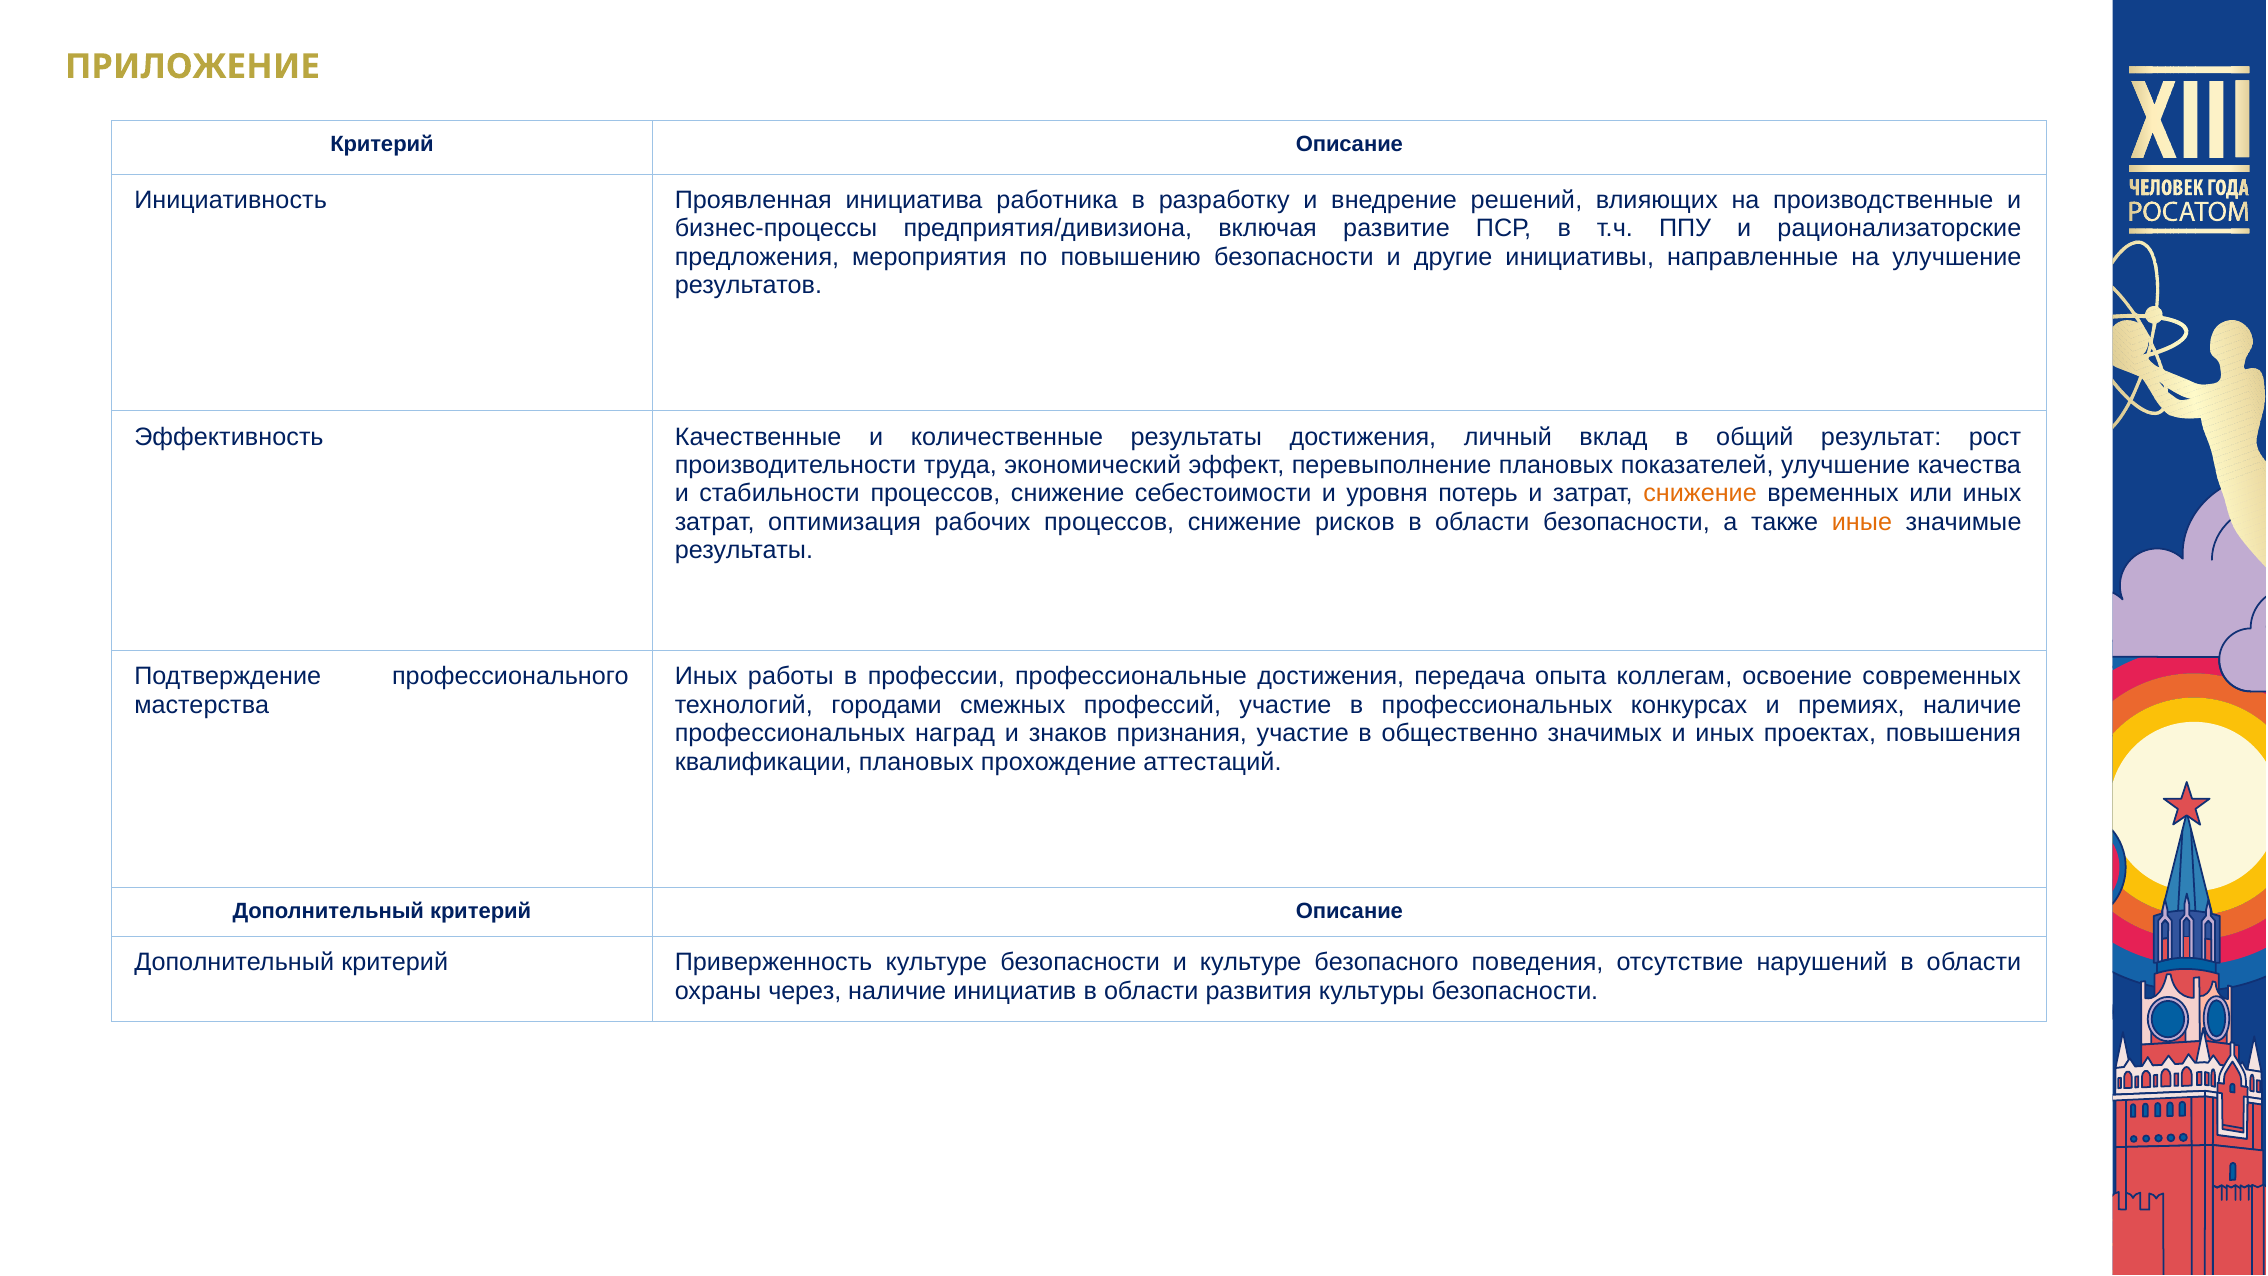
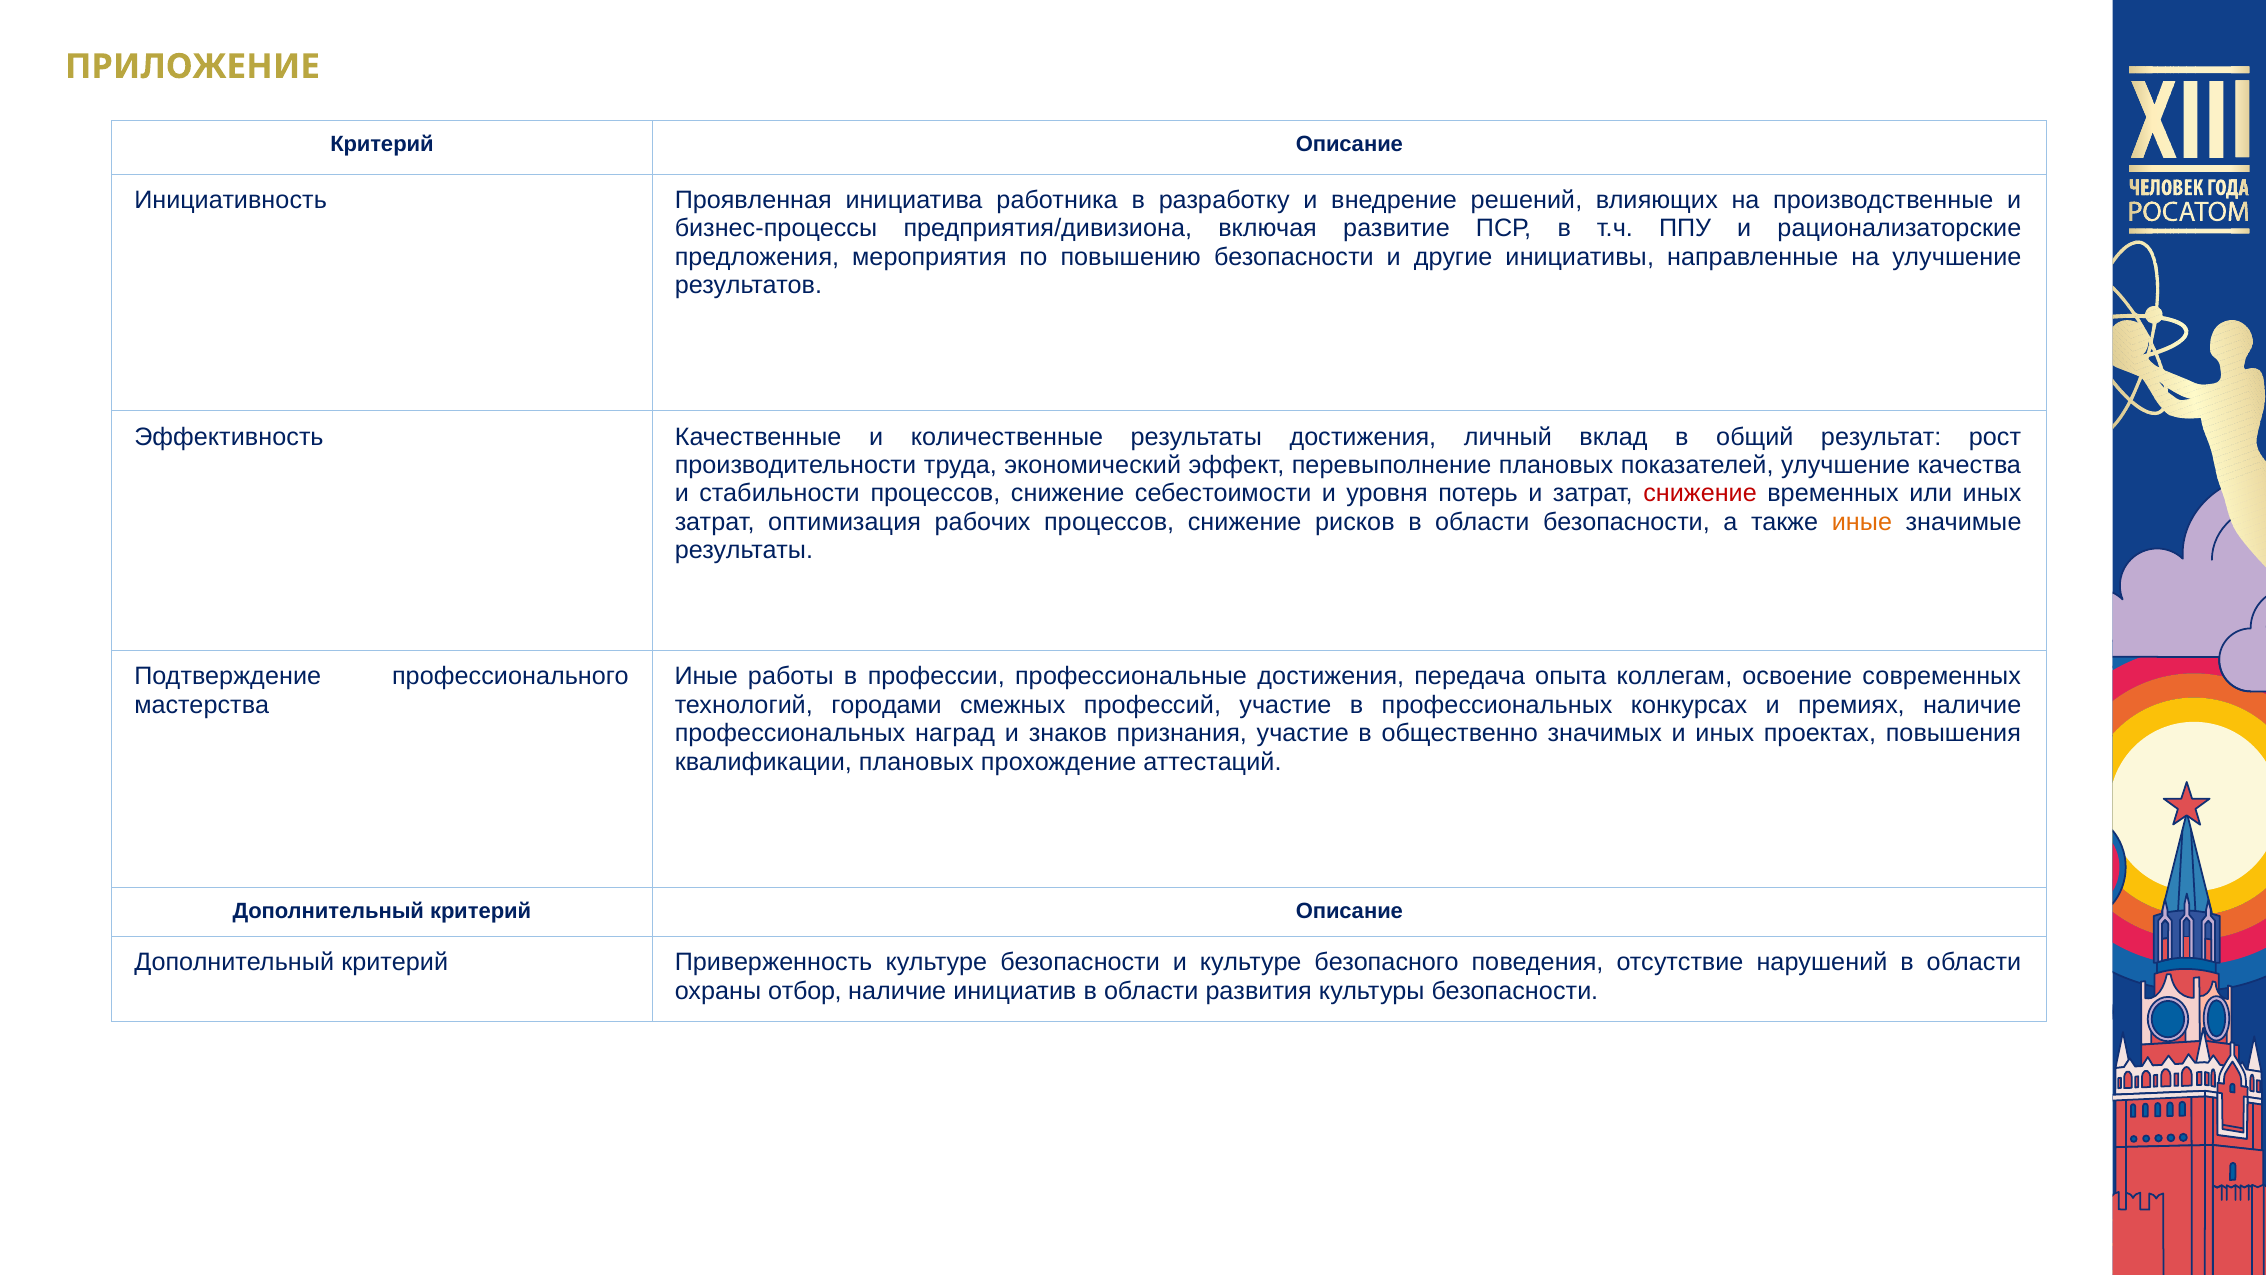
снижение colour: orange -> red (1700, 493)
Иных: Иных -> Иные (706, 677)
через: через -> отбор (805, 991)
